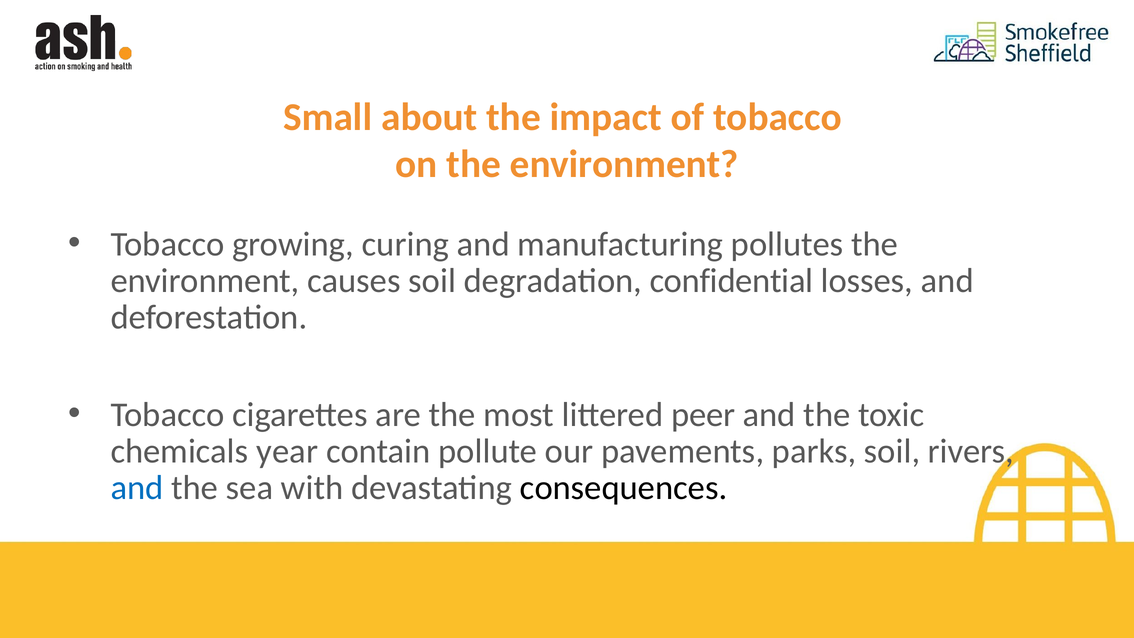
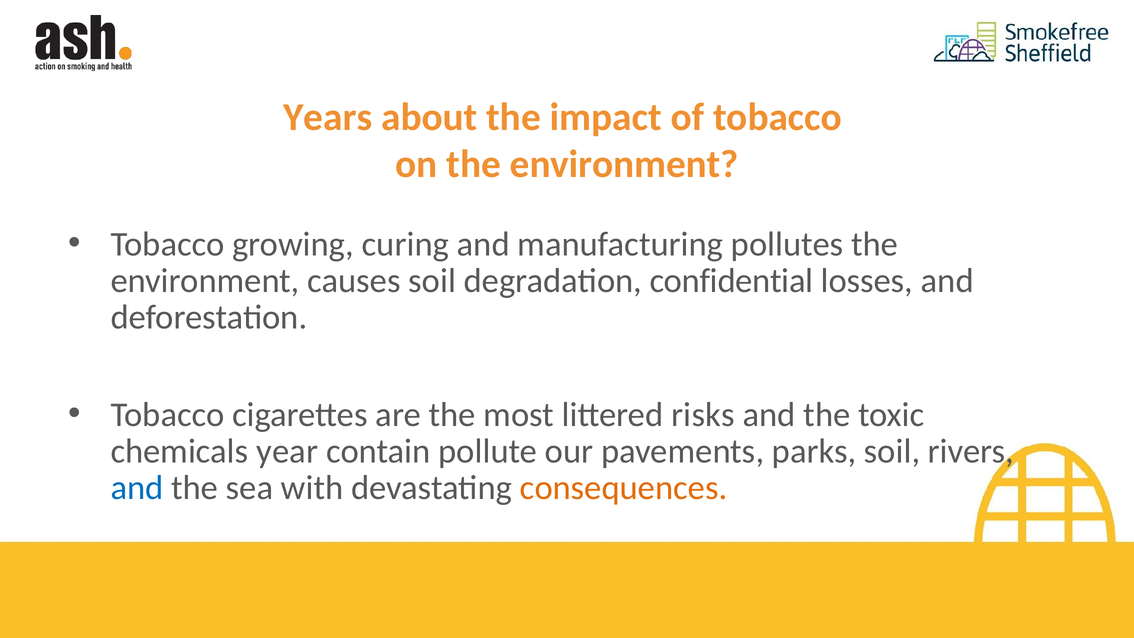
Small: Small -> Years (328, 117)
peer: peer -> risks (703, 415)
consequences colour: black -> orange (624, 488)
